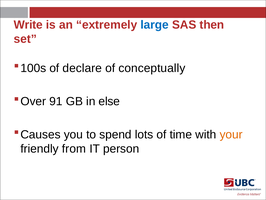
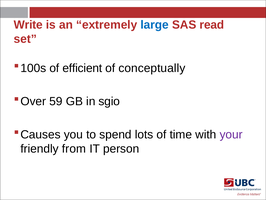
then: then -> read (212, 25)
declare: declare -> efficient (82, 68)
91: 91 -> 59 (56, 101)
else: else -> sgio (109, 101)
your colour: orange -> purple (231, 134)
